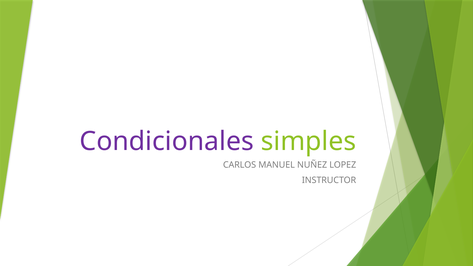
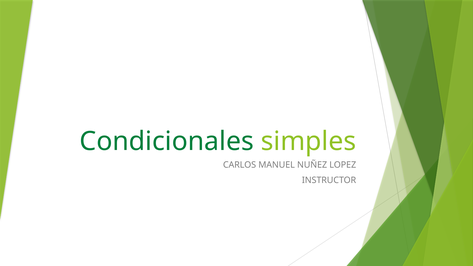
Condicionales colour: purple -> green (167, 141)
